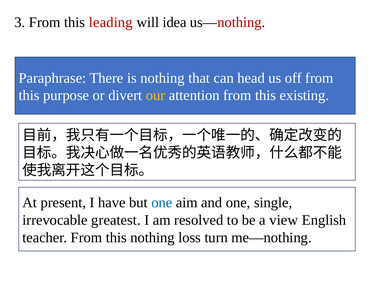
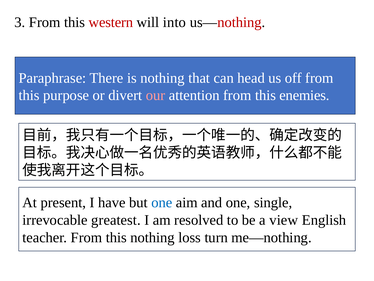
leading: leading -> western (111, 22)
idea: idea -> into (174, 22)
our colour: yellow -> pink (156, 95)
existing: existing -> enemies (304, 95)
